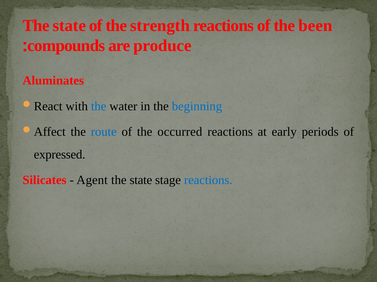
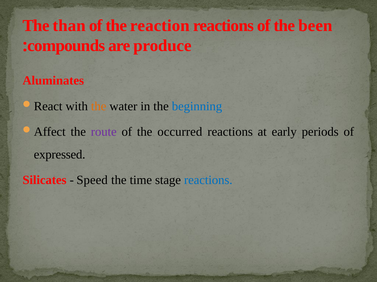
state: state -> than (69, 26)
strength: strength -> reaction (160, 26)
the colour: blue -> orange (99, 106)
route colour: blue -> purple (104, 132)
Agent: Agent -> Speed (92, 181)
state: state -> time (141, 181)
